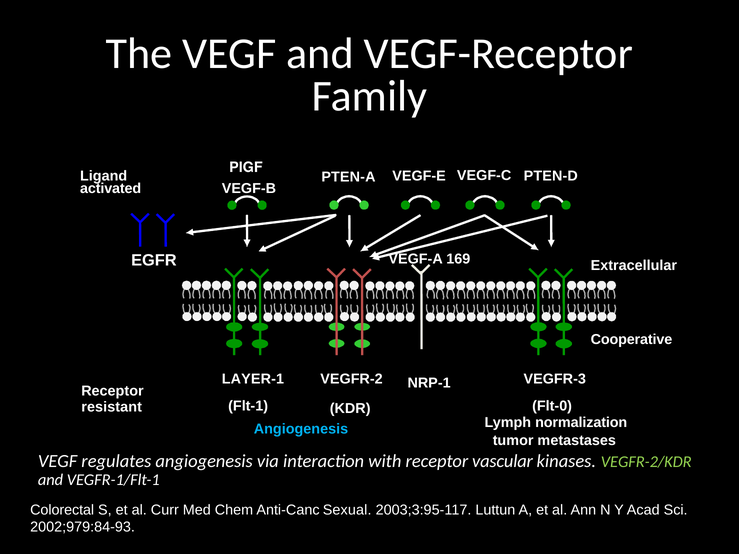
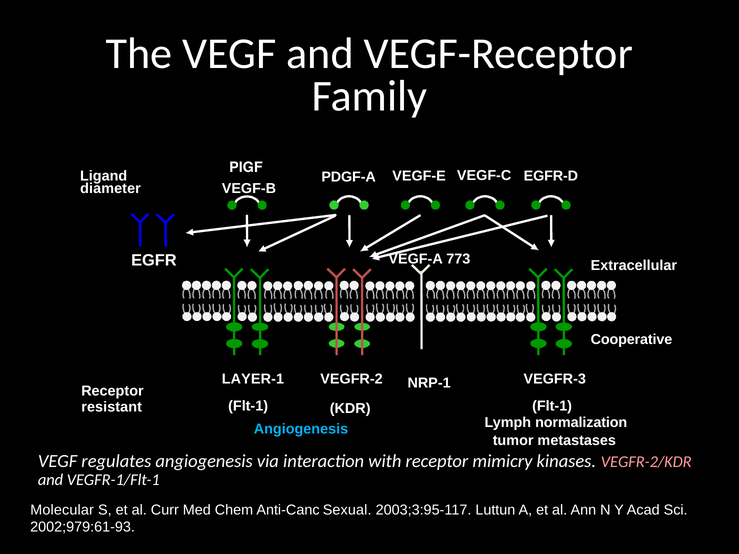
PTEN-D: PTEN-D -> EGFR-D (551, 176)
PTEN-A: PTEN-A -> PDGF-A (349, 177)
activated: activated -> diameter (111, 188)
169: 169 -> 773 (458, 259)
Flt-0: Flt-0 -> Flt-1 (552, 406)
vascular: vascular -> mimicry (502, 461)
VEGFR-2/KDR colour: light green -> pink (646, 462)
Colorectal: Colorectal -> Molecular (62, 510)
2002;979:84-93: 2002;979:84-93 -> 2002;979:61-93 (83, 527)
